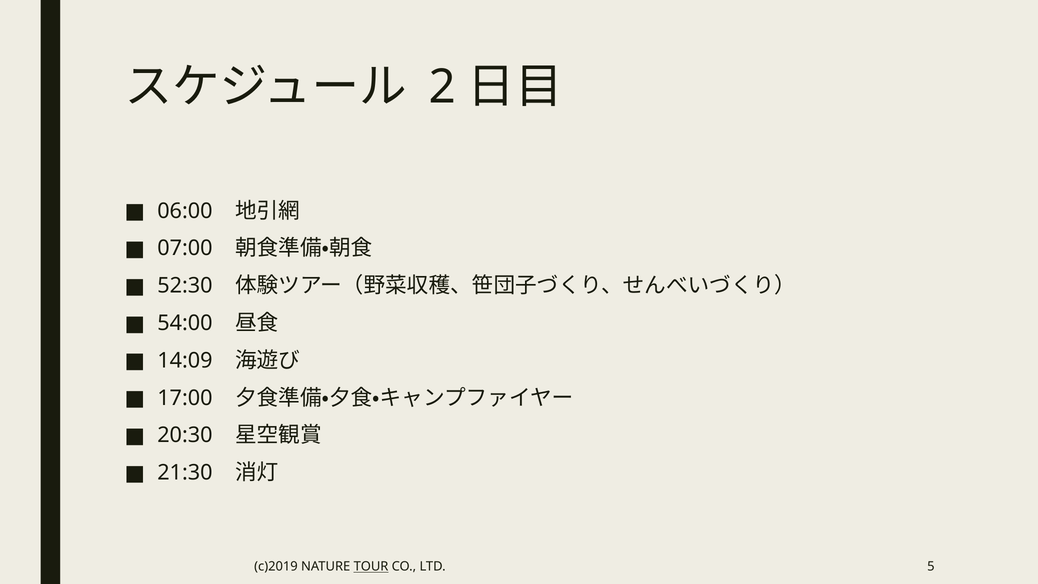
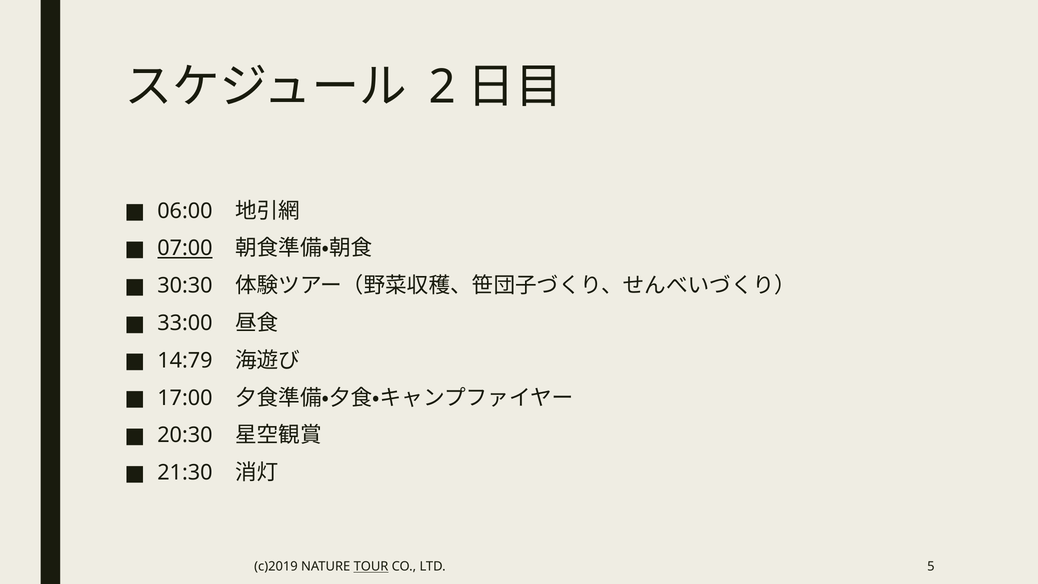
07:00 underline: none -> present (185, 248)
52:30: 52:30 -> 30:30 (185, 286)
54:00: 54:00 -> 33:00 (185, 323)
14:09: 14:09 -> 14:79 (185, 360)
